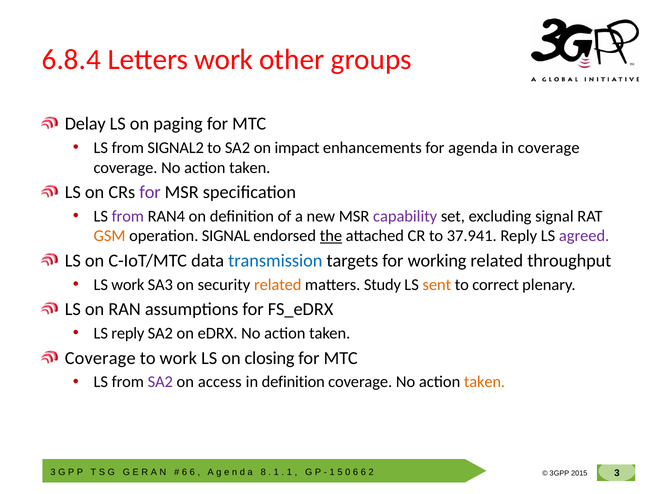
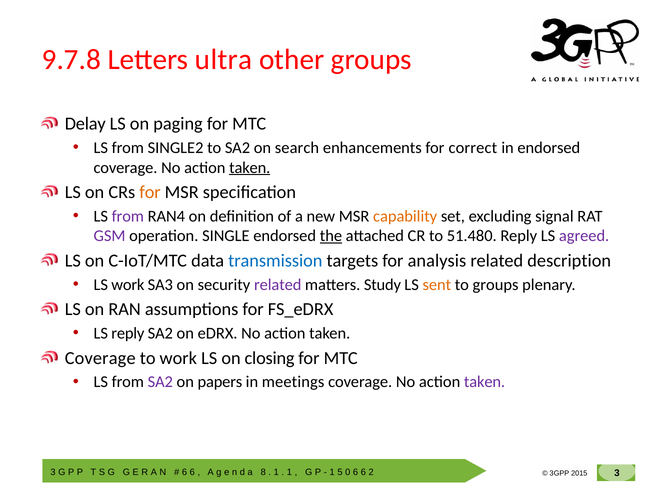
6.8.4: 6.8.4 -> 9.7.8 (71, 60)
Letters work: work -> ultra (223, 60)
SIGNAL2: SIGNAL2 -> SINGLE2 (176, 148)
impact: impact -> search (297, 148)
agenda: agenda -> correct (473, 148)
in coverage: coverage -> endorsed (549, 148)
taken underline: none -> present (250, 167)
for colour: purple -> orange (150, 192)
capability colour: purple -> orange (405, 216)
GSM colour: orange -> purple (110, 236)
operation SIGNAL: SIGNAL -> SINGLE (226, 236)
37.941: 37.941 -> 51.480 (472, 236)
working: working -> analysis (437, 260)
throughput: throughput -> description (569, 260)
related colour: orange -> purple (278, 284)
to correct: correct -> groups (496, 284)
access: access -> papers (220, 382)
in definition: definition -> meetings (293, 382)
taken colour: orange -> purple (485, 382)
